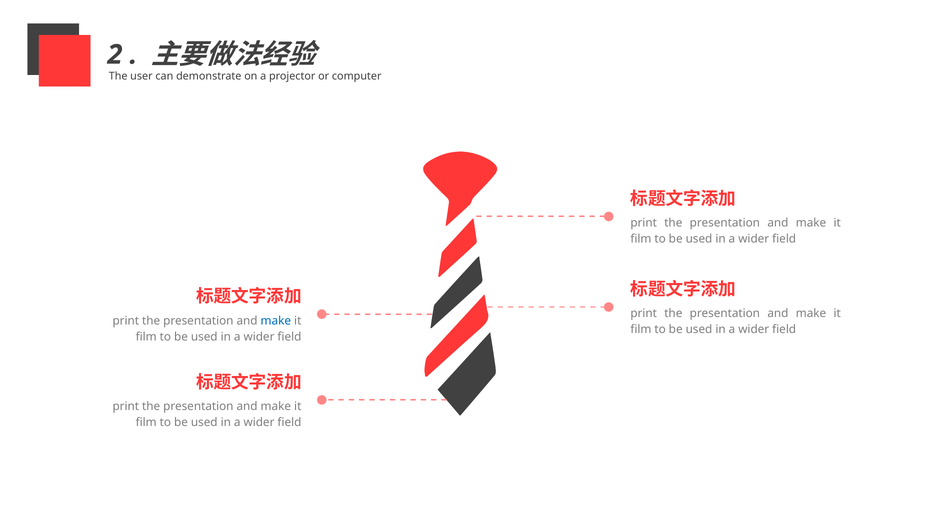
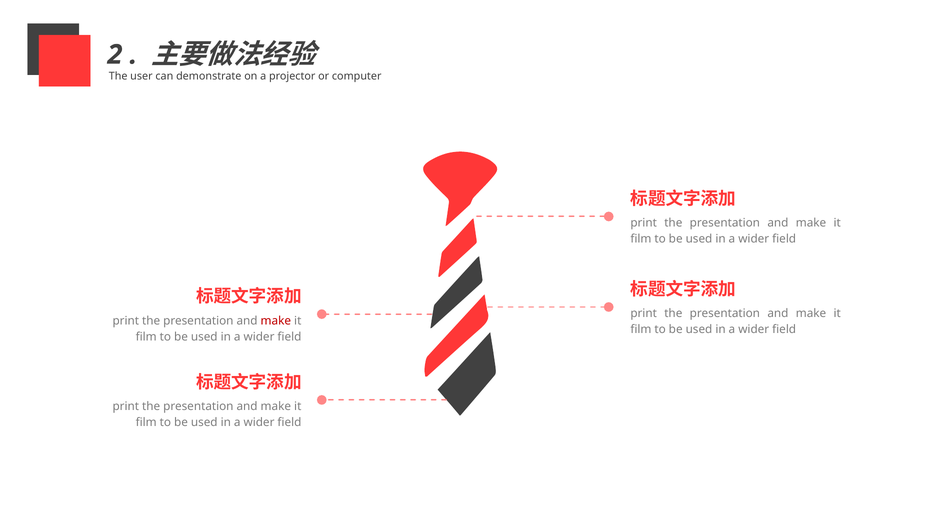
make colour: blue -> red (276, 321)
